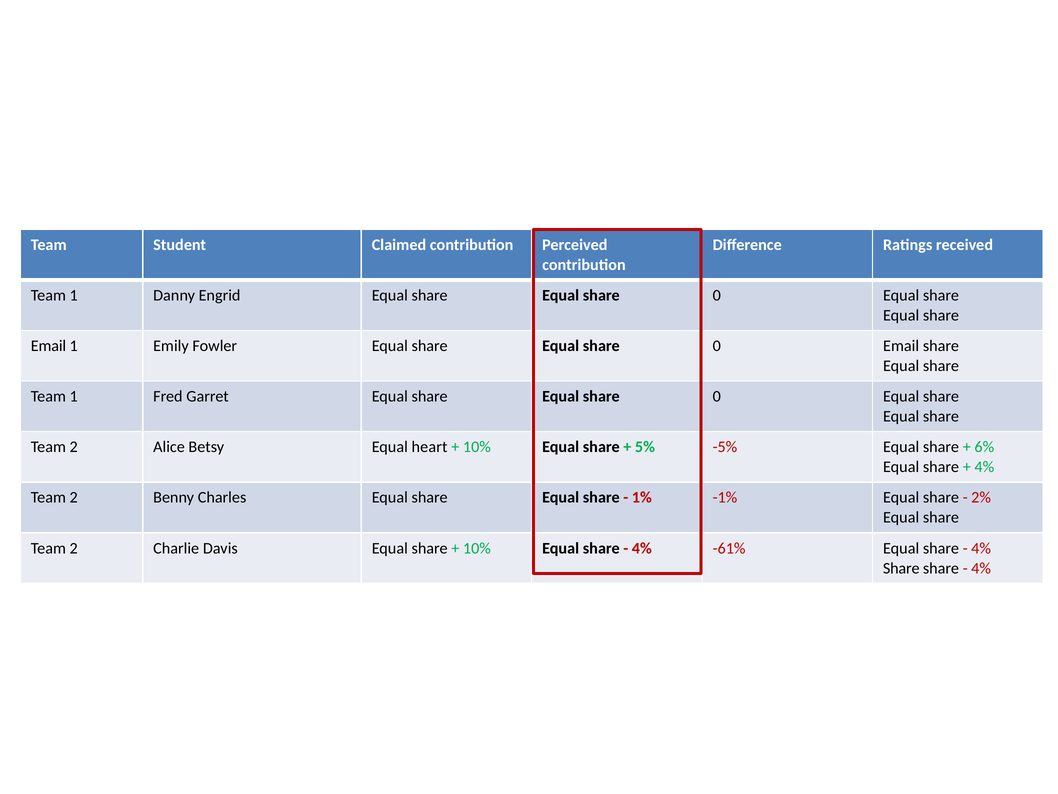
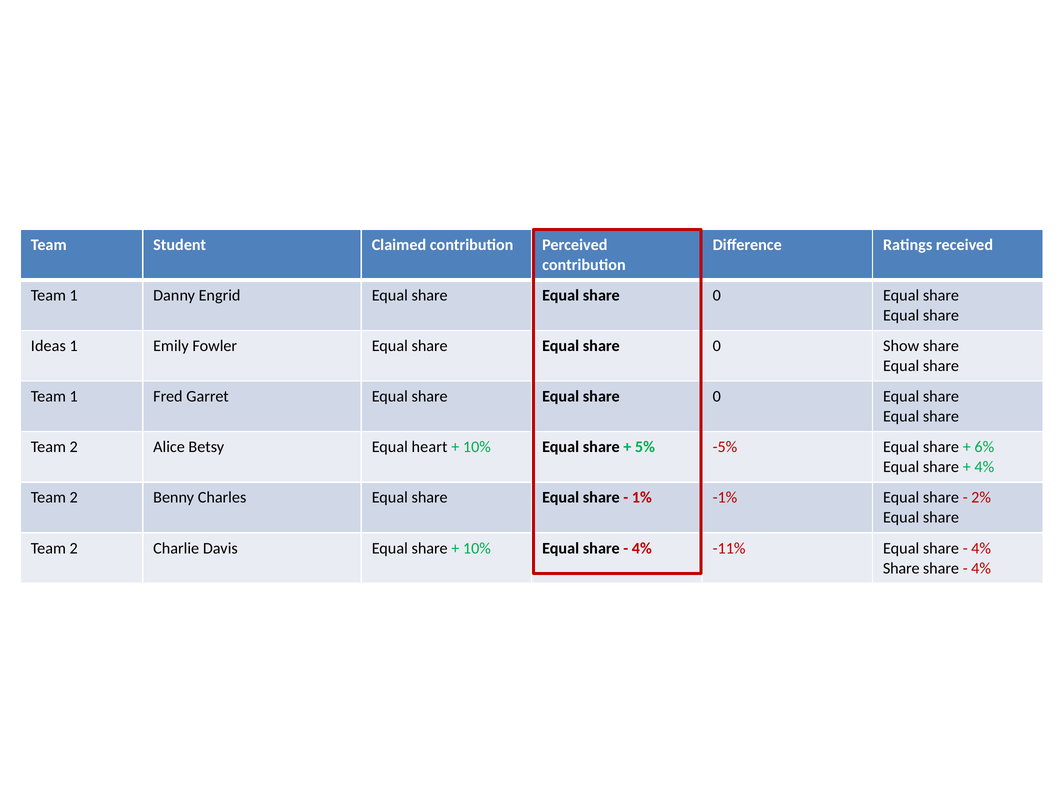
Email: Email -> Ideas (48, 346)
0 Email: Email -> Show (901, 346)
-61%: -61% -> -11% (729, 548)
